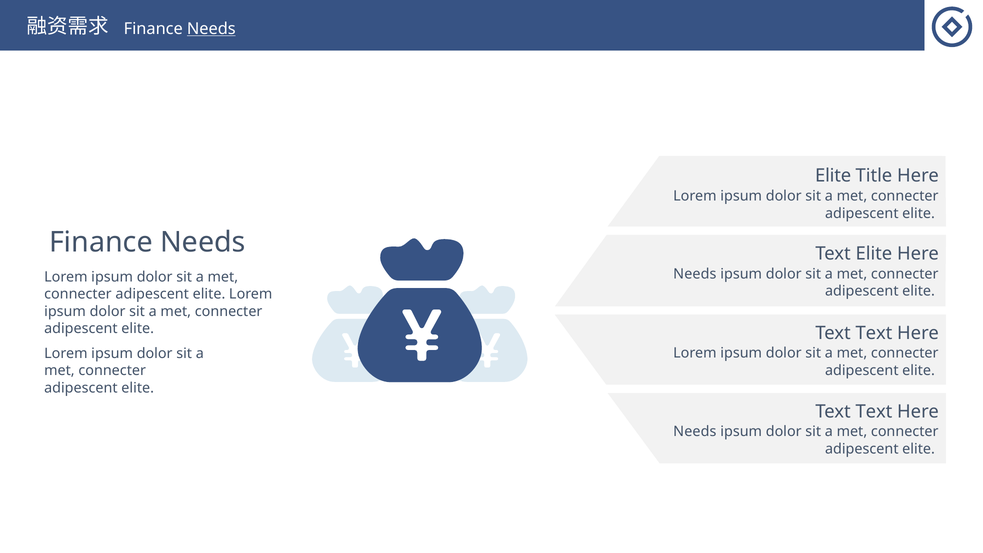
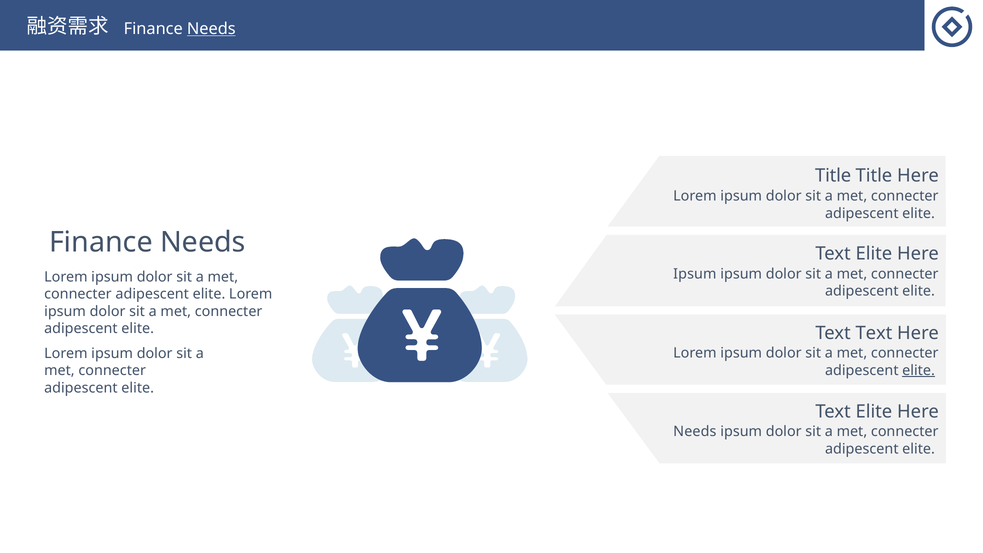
Elite: Elite -> Title (833, 176)
Needs: Needs -> Ipsum (695, 274)
elite underline: none -> present (919, 370)
Text: Text -> Elite (874, 412)
